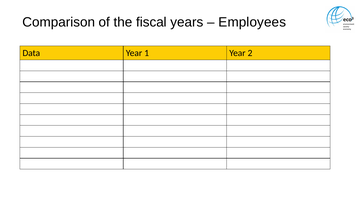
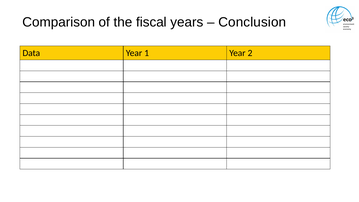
Employees: Employees -> Conclusion (252, 22)
